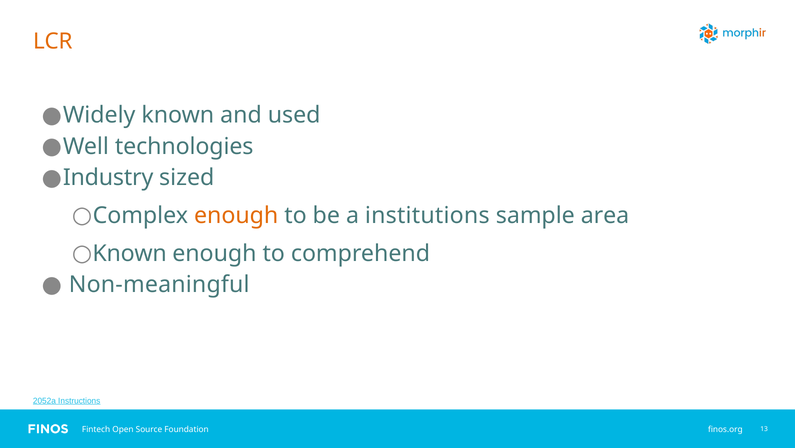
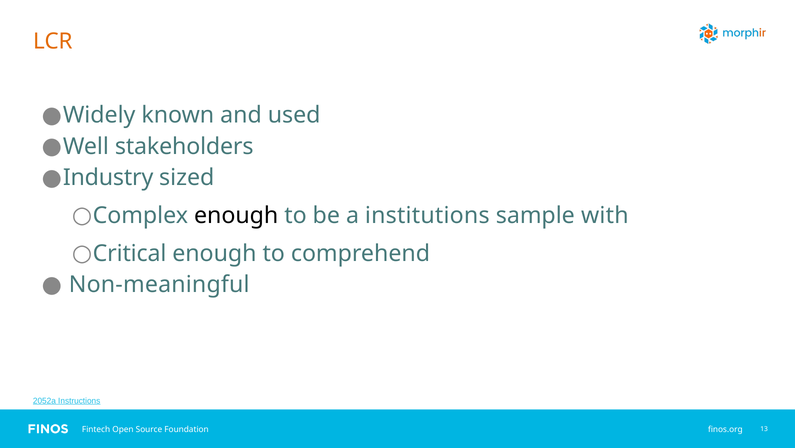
technologies: technologies -> stakeholders (184, 146)
enough colour: orange -> black (236, 215)
area: area -> with (605, 215)
Known: Known -> Critical (130, 253)
